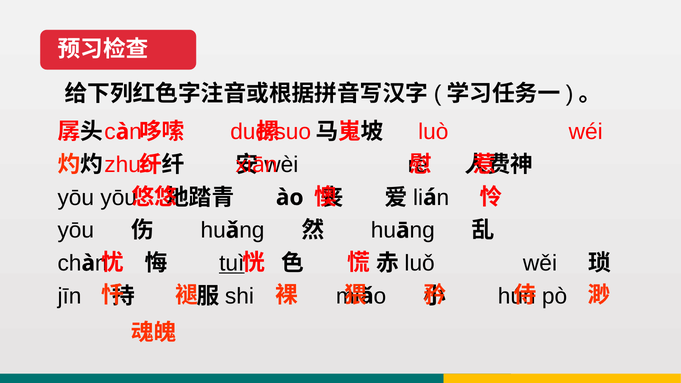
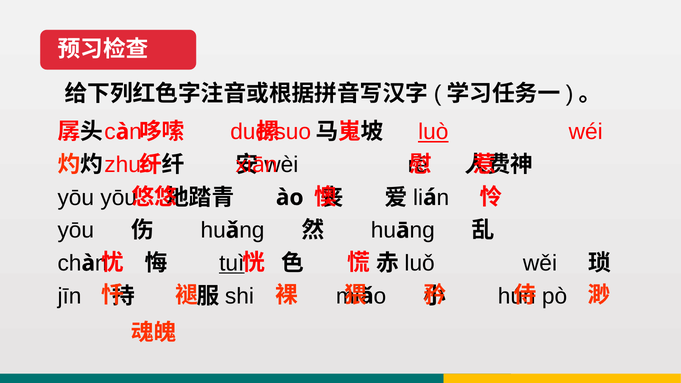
luò underline: none -> present (433, 132)
